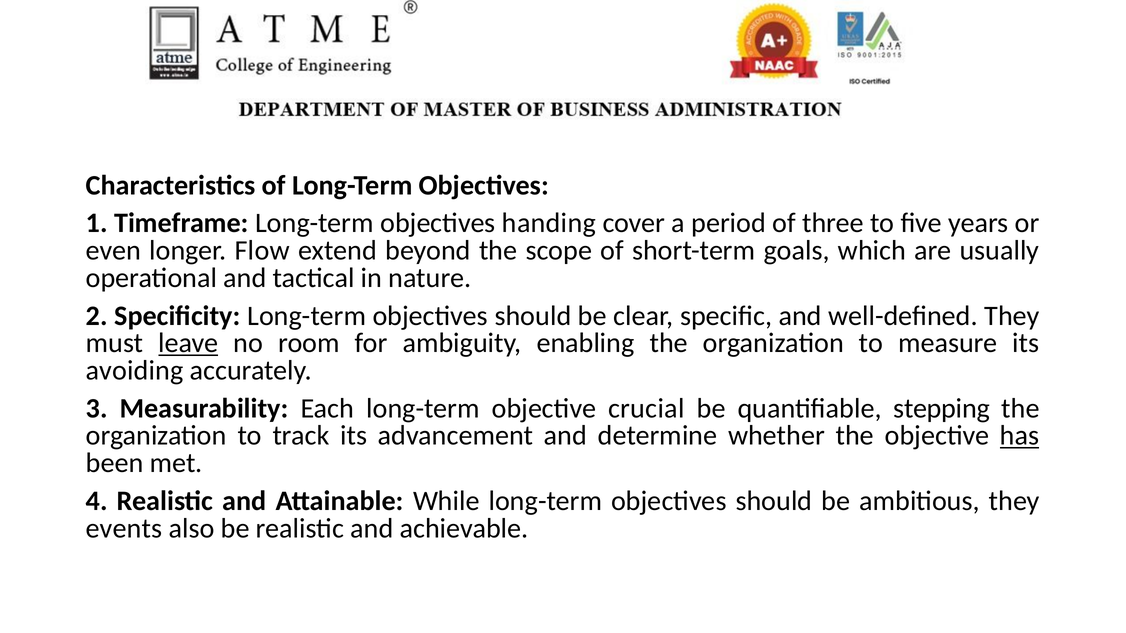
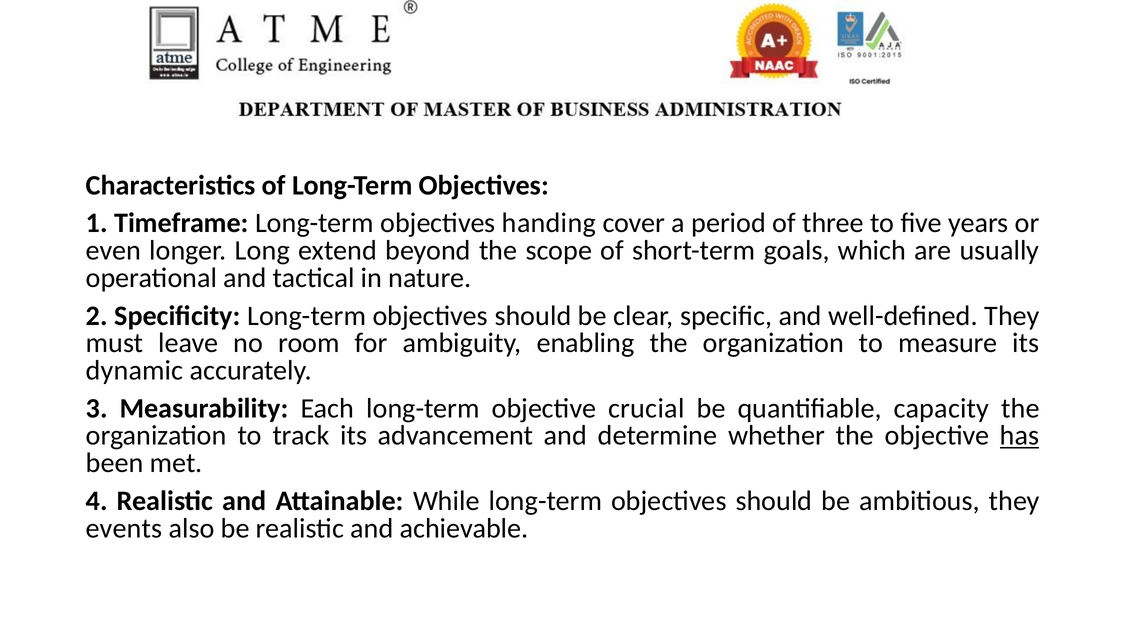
Flow: Flow -> Long (262, 251)
leave underline: present -> none (188, 343)
avoiding: avoiding -> dynamic (135, 371)
stepping: stepping -> capacity (941, 409)
